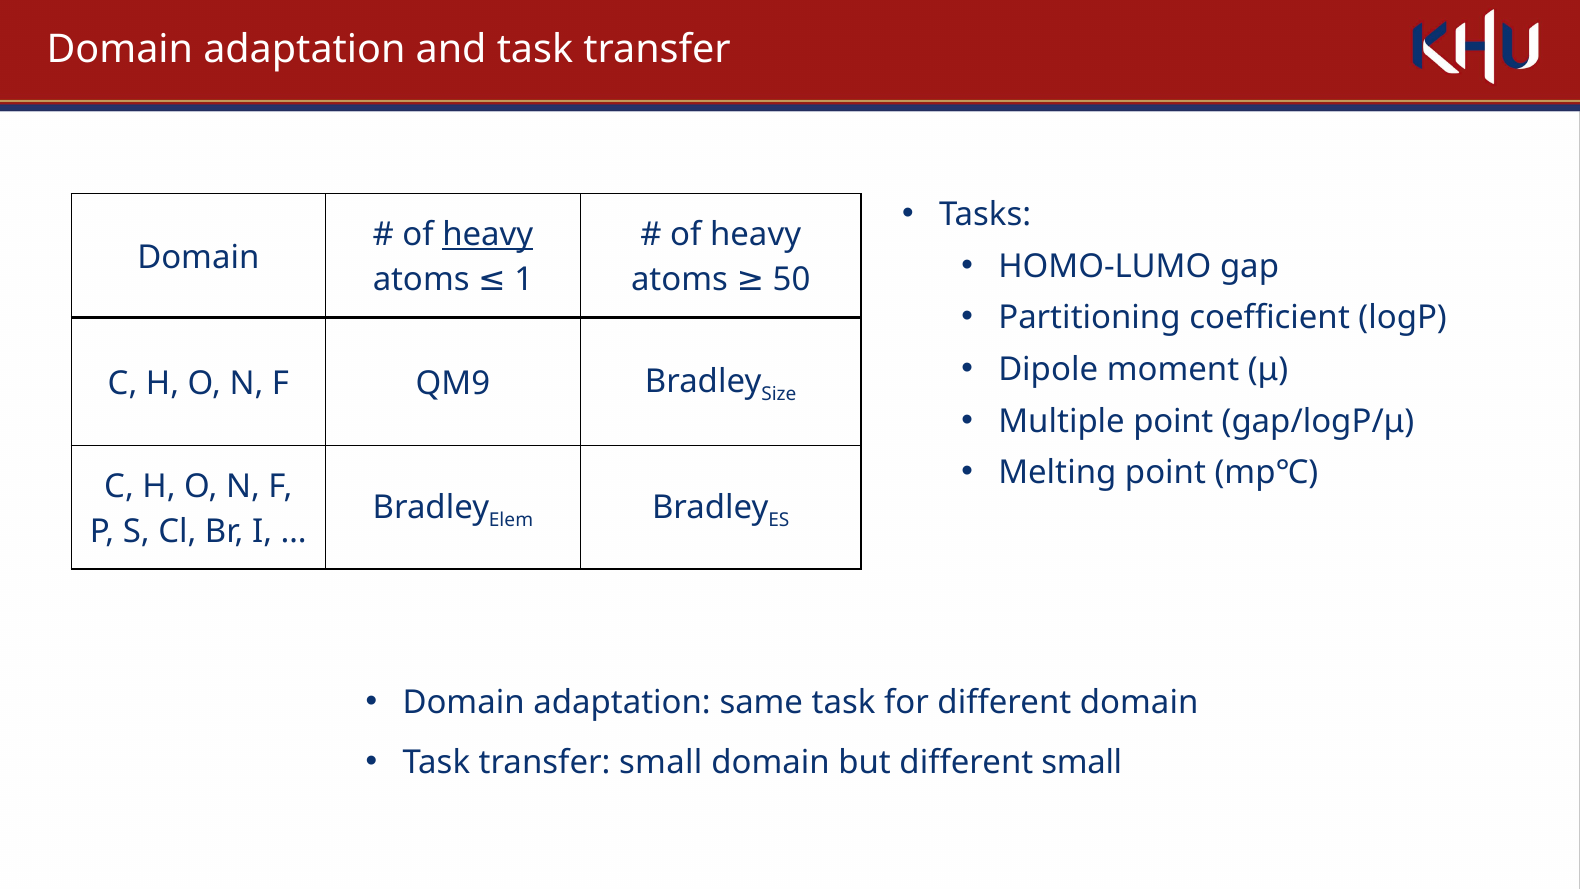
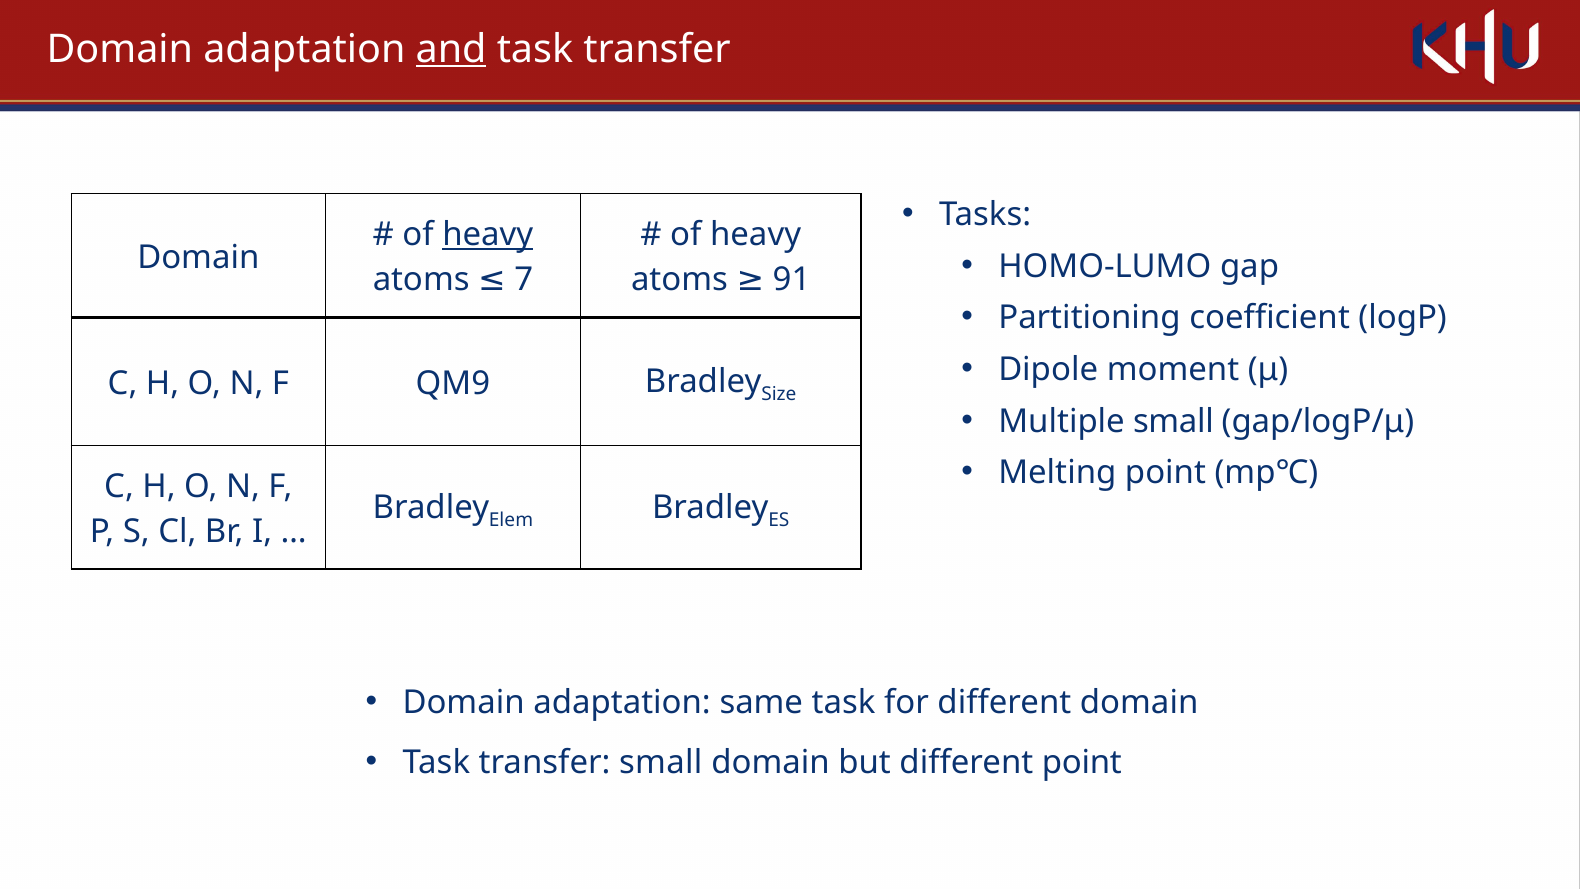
and underline: none -> present (451, 49)
1: 1 -> 7 (524, 280)
50: 50 -> 91 (792, 280)
Multiple point: point -> small (1173, 421)
different small: small -> point (1082, 762)
